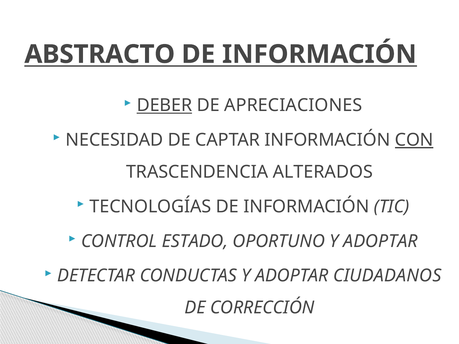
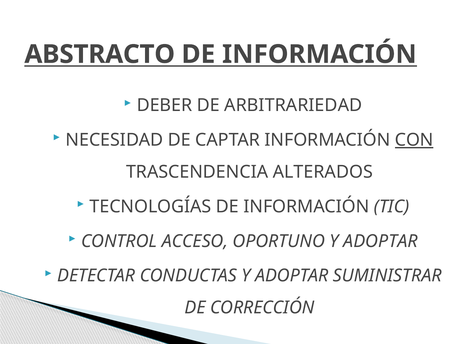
DEBER underline: present -> none (164, 105)
APRECIACIONES: APRECIACIONES -> ARBITRARIEDAD (293, 105)
ESTADO: ESTADO -> ACCESO (195, 241)
CIUDADANOS: CIUDADANOS -> SUMINISTRAR (387, 276)
